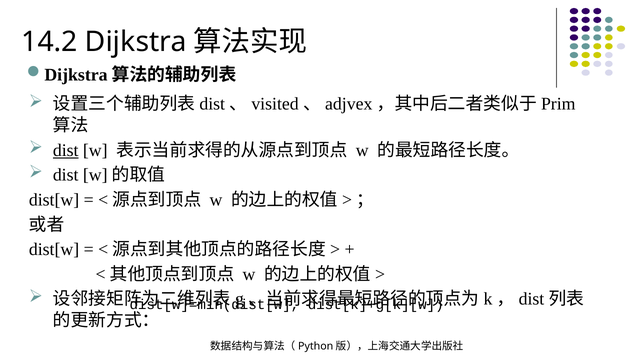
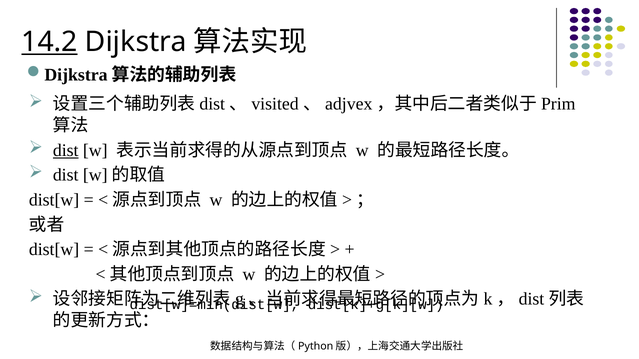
14.2 underline: none -> present (49, 42)
